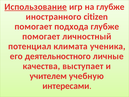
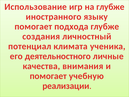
Использование underline: present -> none (36, 7)
citizen: citizen -> языку (96, 17)
помогает: помогает -> создания (41, 36)
выступает: выступает -> внимания (83, 66)
учителем: учителем -> помогает (48, 76)
интересами: интересами -> реализации (66, 86)
